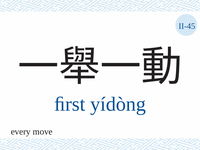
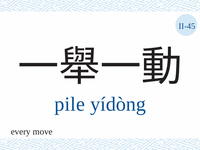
ﬁrst: ﬁrst -> pile (70, 104)
